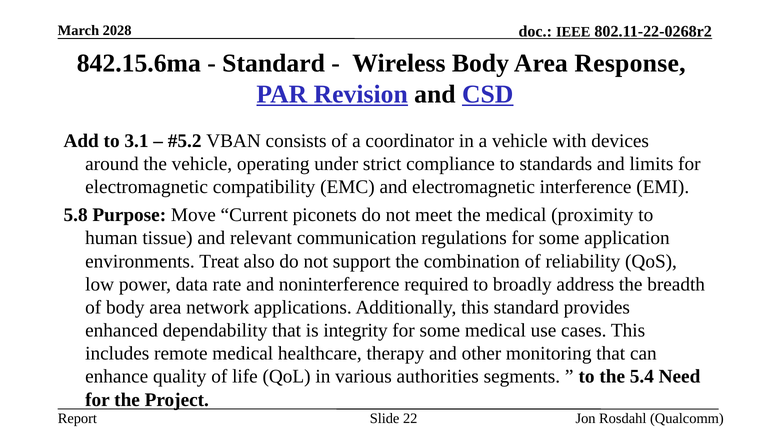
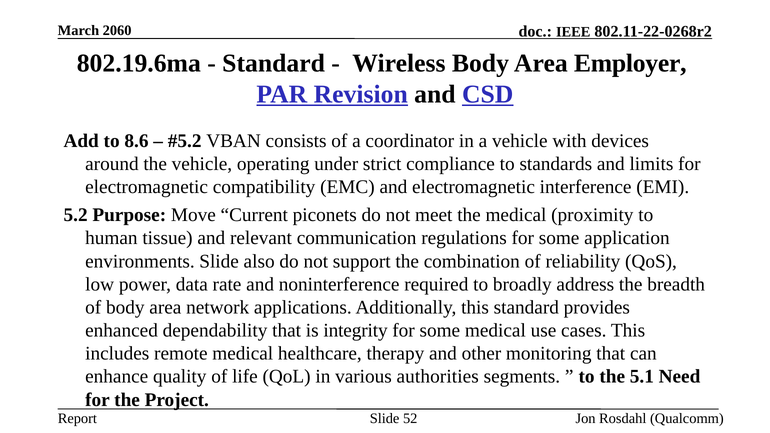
2028: 2028 -> 2060 (117, 31)
842.15.6ma: 842.15.6ma -> 802.19.6ma (139, 63)
Response: Response -> Employer (630, 63)
3.1: 3.1 -> 8.6 (137, 141)
5.8: 5.8 -> 5.2 (76, 215)
environments Treat: Treat -> Slide (219, 261)
5.4: 5.4 -> 5.1 (642, 377)
22: 22 -> 52 (410, 419)
